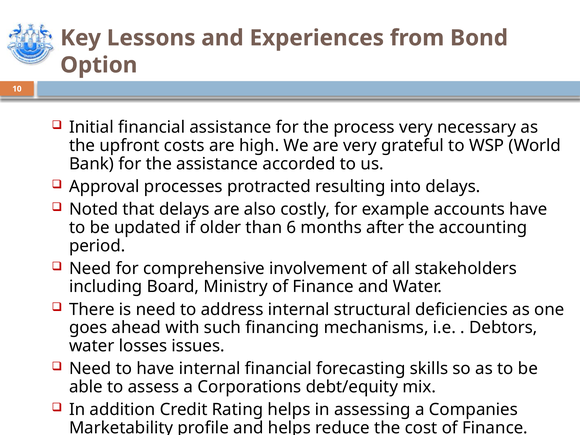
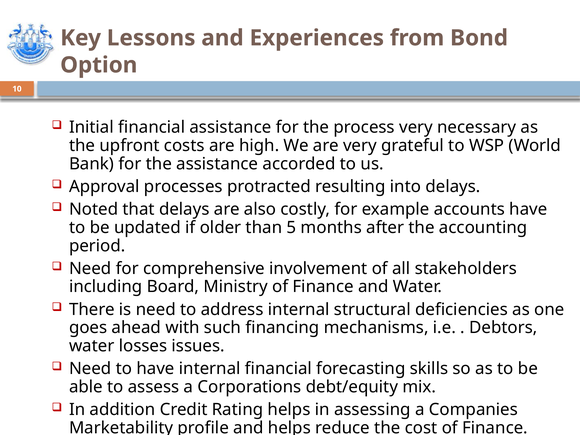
6: 6 -> 5 (291, 227)
